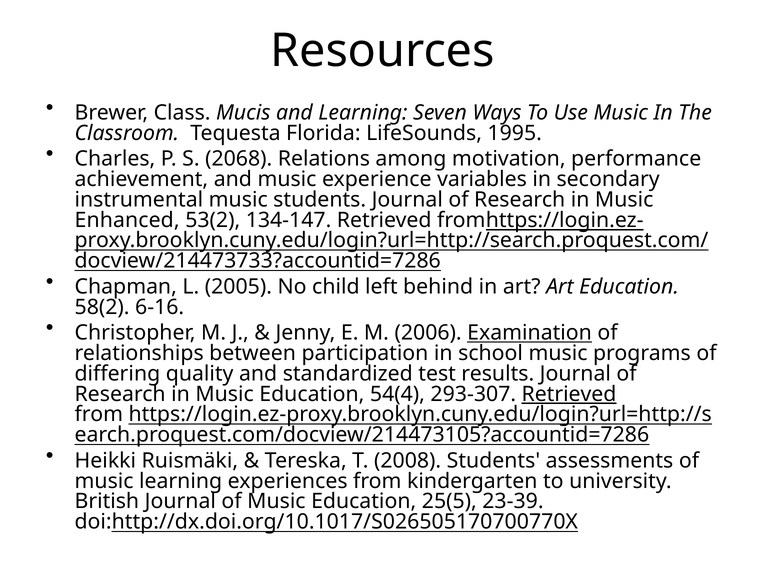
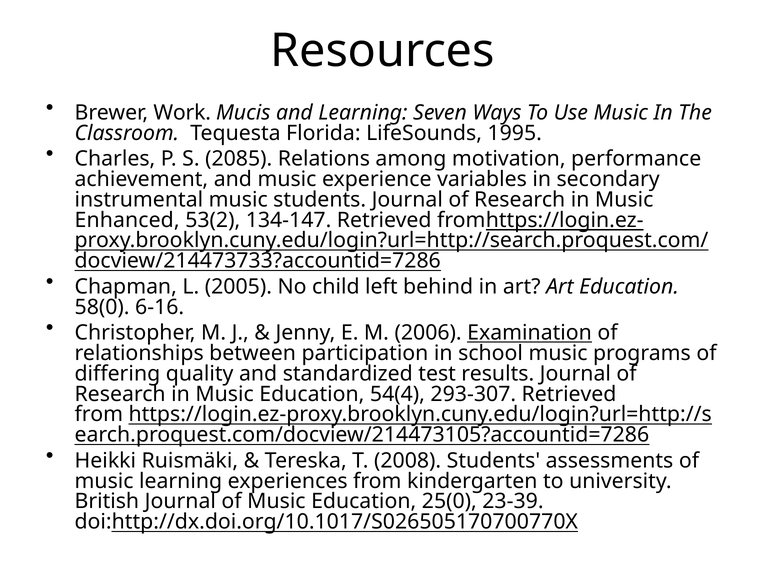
Class: Class -> Work (182, 113)
2068: 2068 -> 2085 (239, 159)
58(2: 58(2 -> 58(0 (102, 307)
Retrieved underline: present -> none (569, 395)
25(5: 25(5 -> 25(0 (449, 502)
